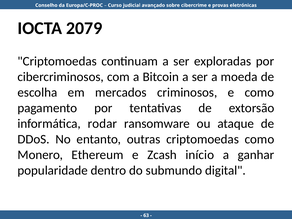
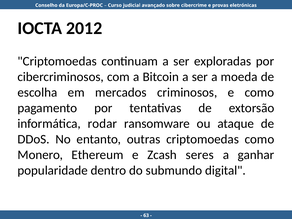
2079: 2079 -> 2012 (84, 28)
início: início -> seres (200, 155)
